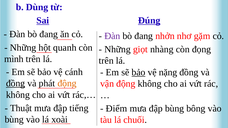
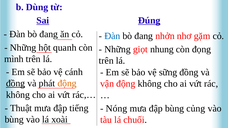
Đàn colour: purple -> blue (112, 36)
nhàng: nhàng -> nhung (162, 49)
bảo underline: present -> none (138, 73)
nặng: nặng -> sững (168, 73)
Điểm: Điểm -> Nóng (116, 109)
bông: bông -> củng (196, 109)
